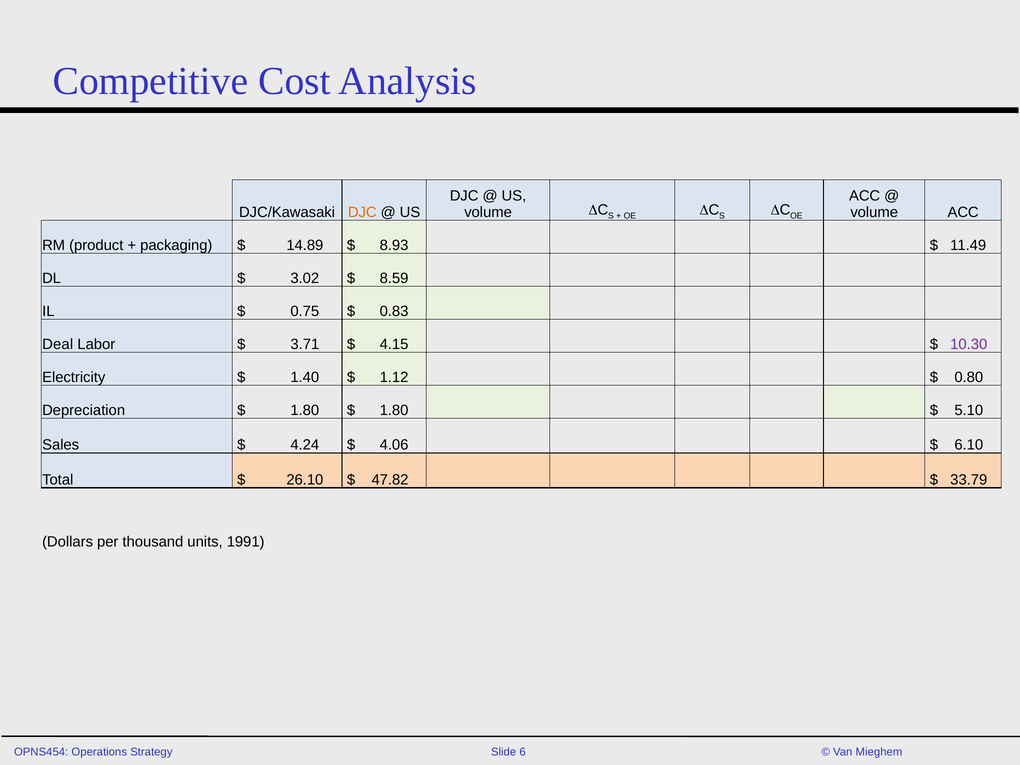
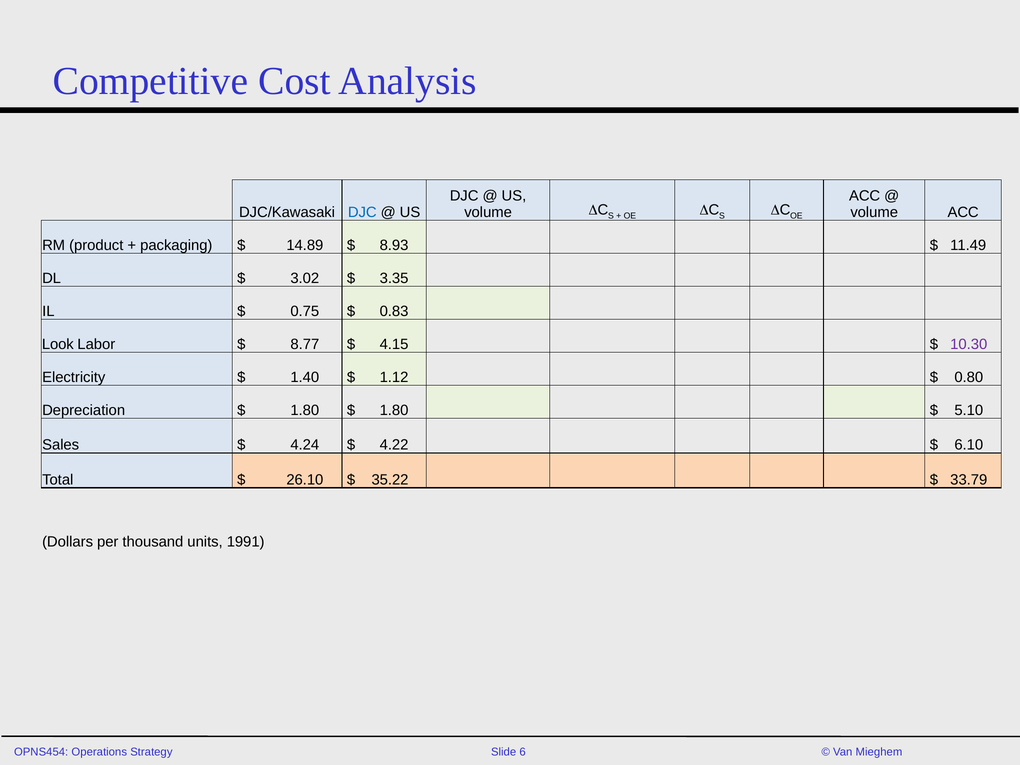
DJC colour: orange -> blue (362, 212)
8.59: 8.59 -> 3.35 (394, 278)
Deal: Deal -> Look (58, 344)
3.71: 3.71 -> 8.77 (305, 344)
4.06: 4.06 -> 4.22 (394, 445)
47.82: 47.82 -> 35.22 (390, 480)
